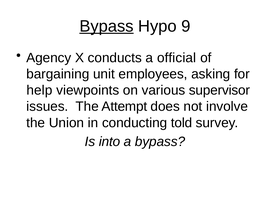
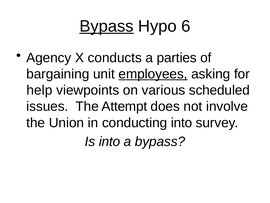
9: 9 -> 6 (186, 26)
official: official -> parties (177, 58)
employees underline: none -> present (153, 74)
supervisor: supervisor -> scheduled (219, 90)
conducting told: told -> into (182, 122)
